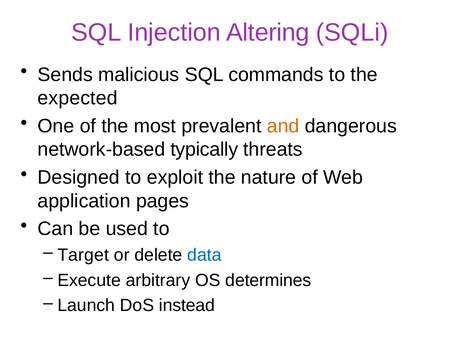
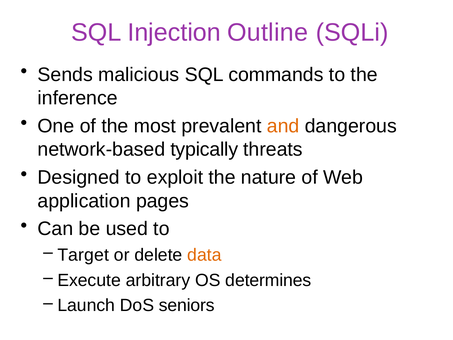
Altering: Altering -> Outline (268, 33)
expected: expected -> inference (78, 98)
data colour: blue -> orange (204, 255)
instead: instead -> seniors (187, 305)
